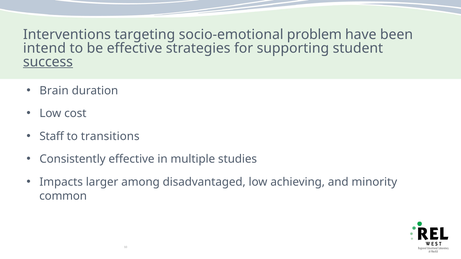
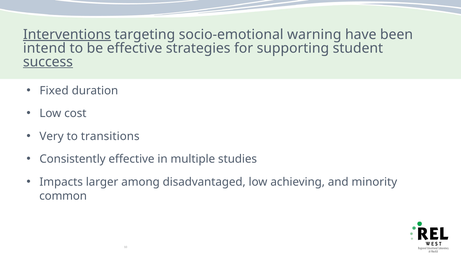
Interventions underline: none -> present (67, 35)
problem: problem -> warning (314, 35)
Brain: Brain -> Fixed (54, 91)
Staff: Staff -> Very (52, 136)
